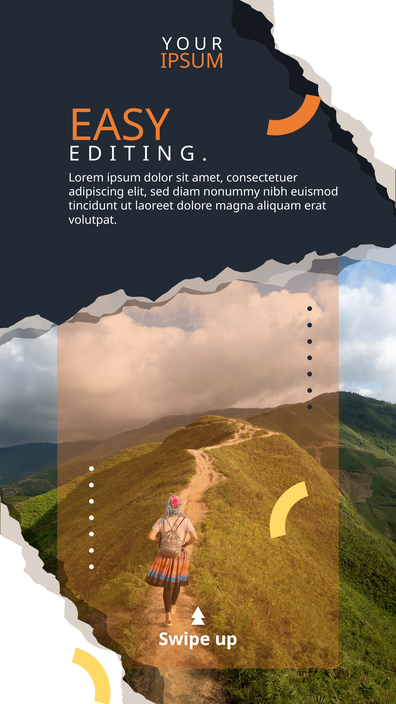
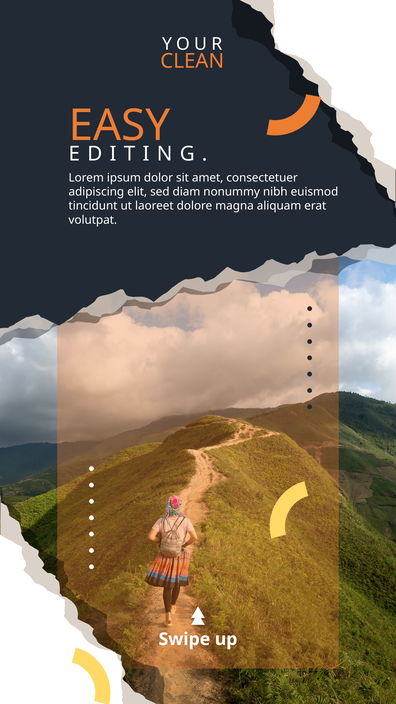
IPSUM: IPSUM -> CLEAN (192, 61)
